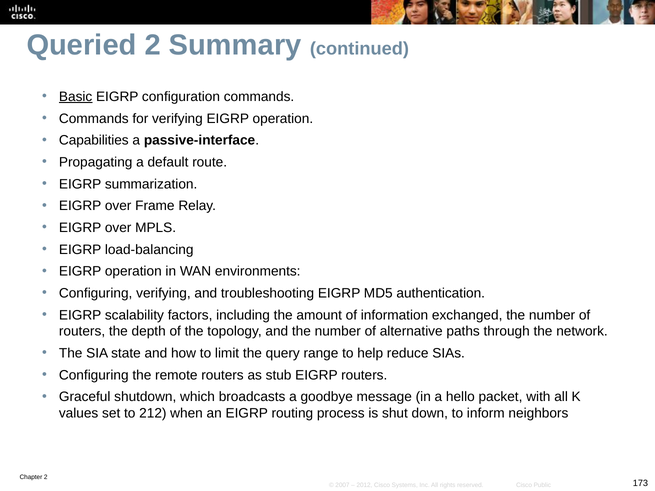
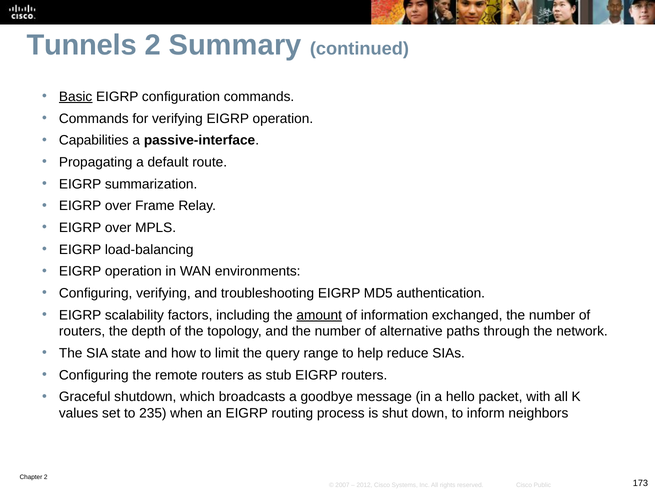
Queried: Queried -> Tunnels (82, 45)
amount underline: none -> present (319, 315)
212: 212 -> 235 (153, 413)
